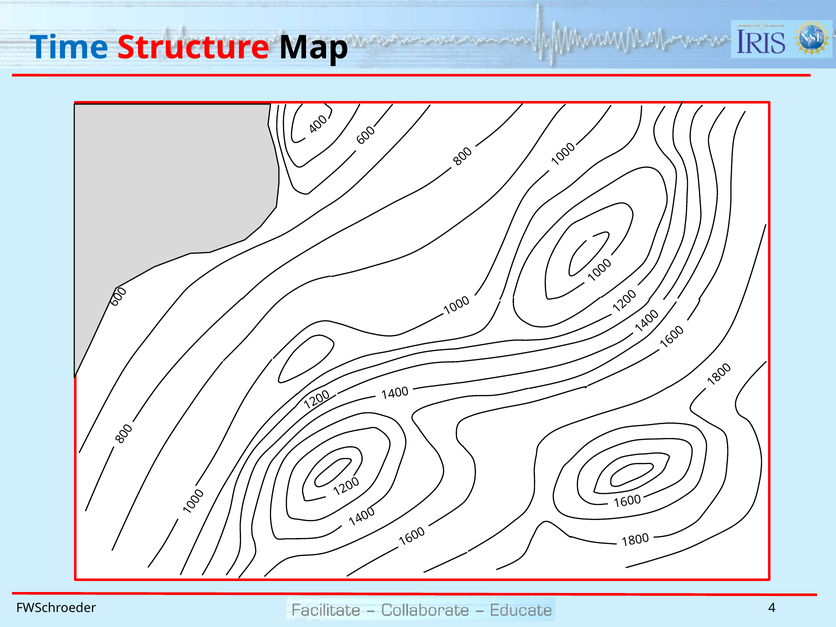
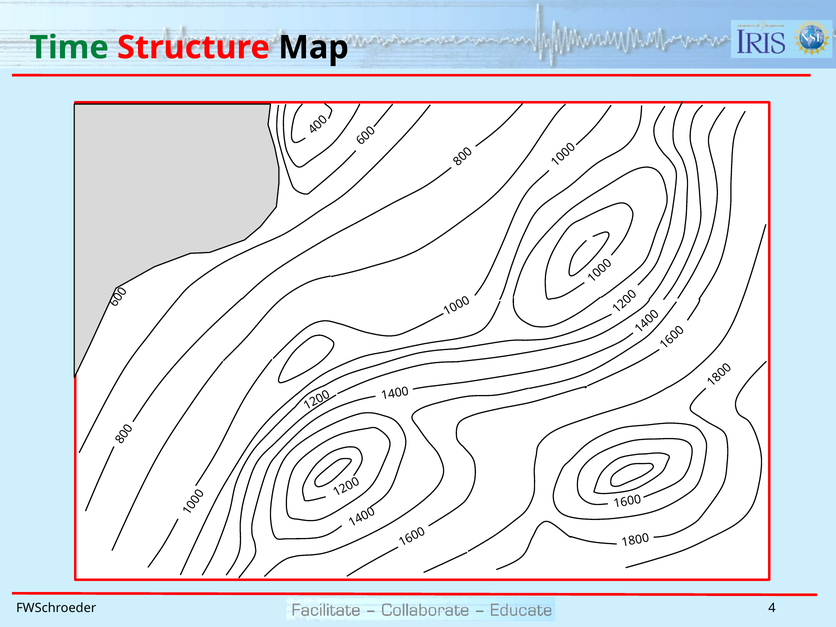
Time colour: blue -> green (69, 48)
